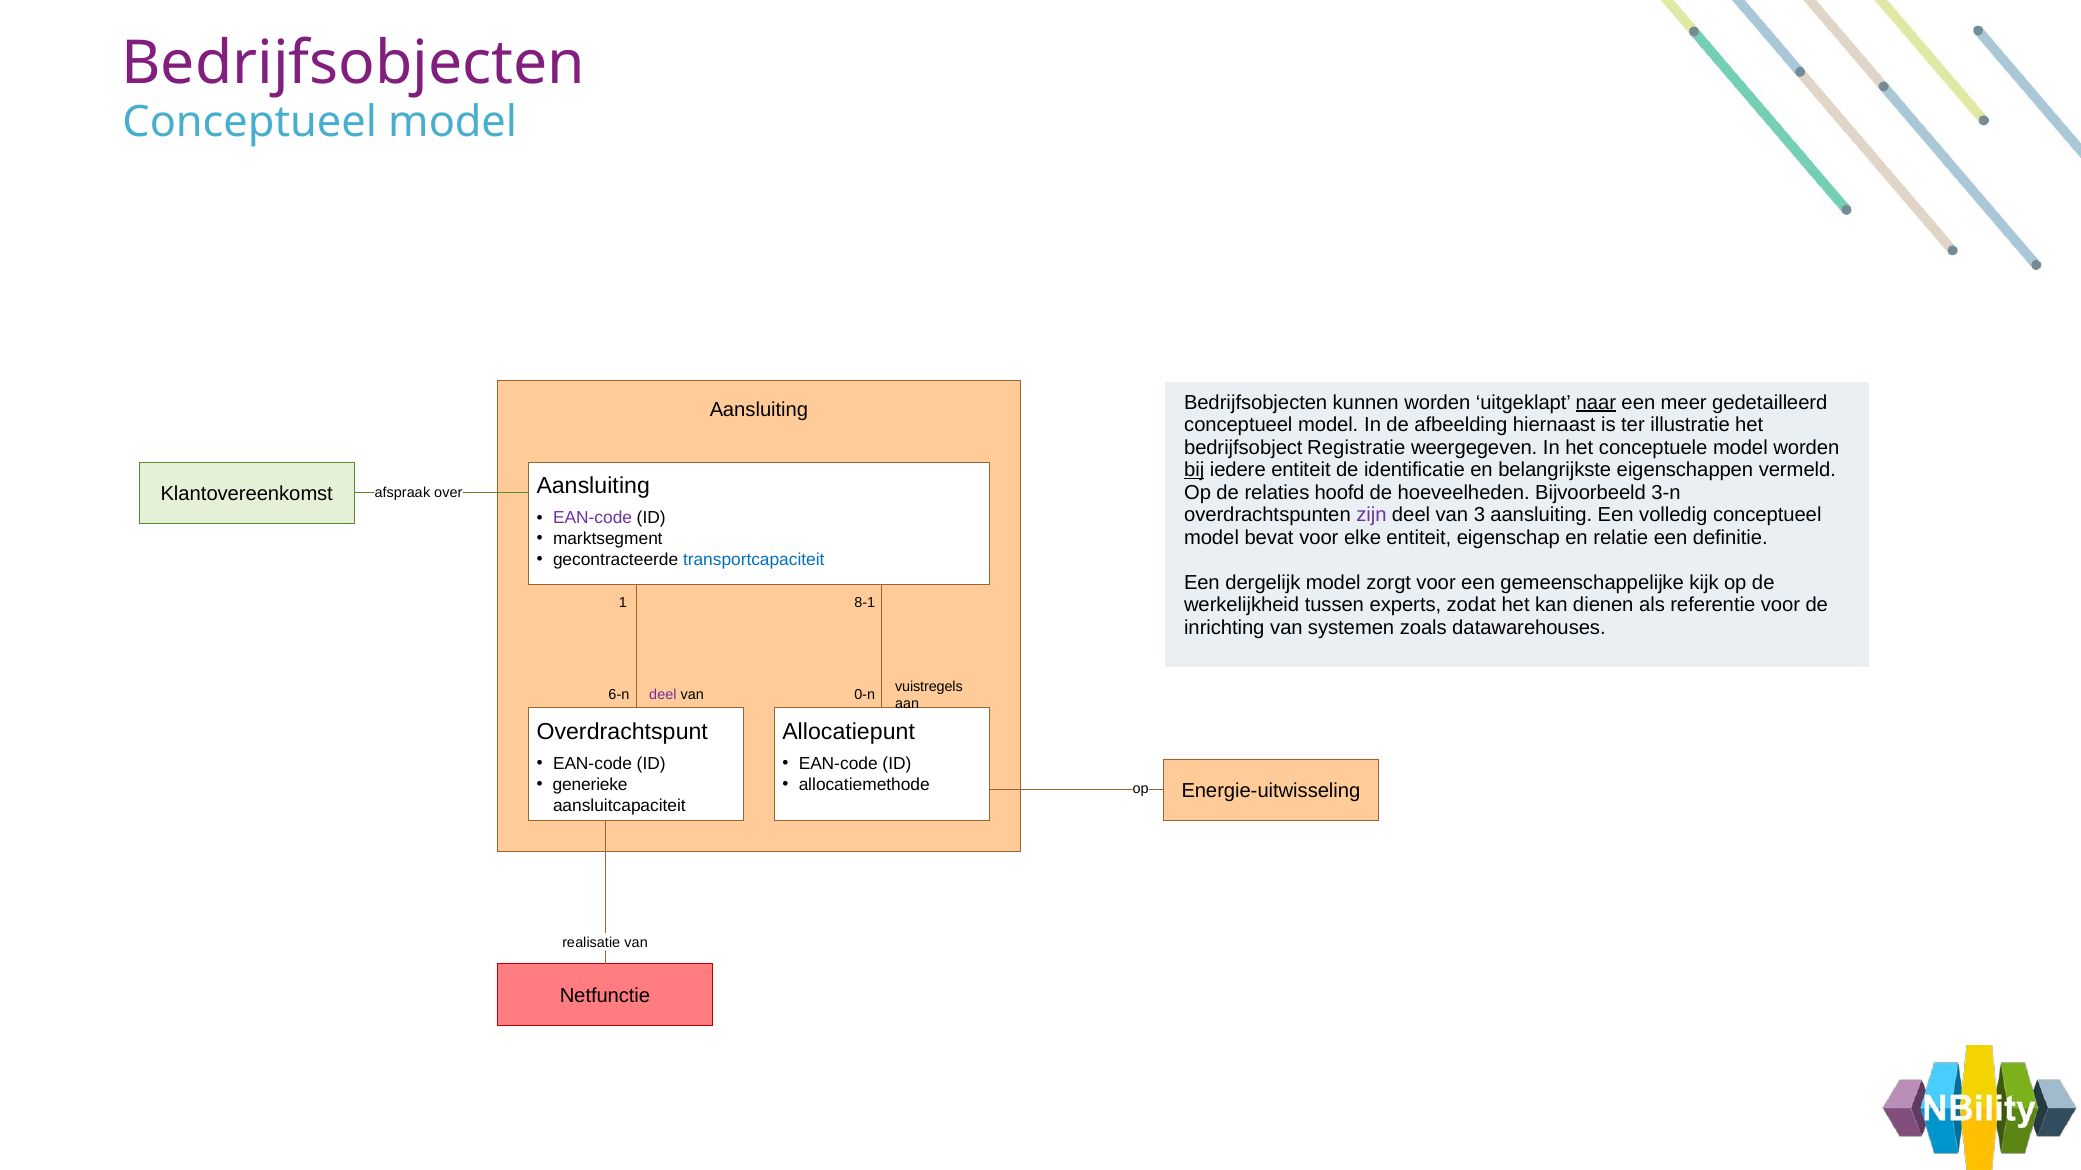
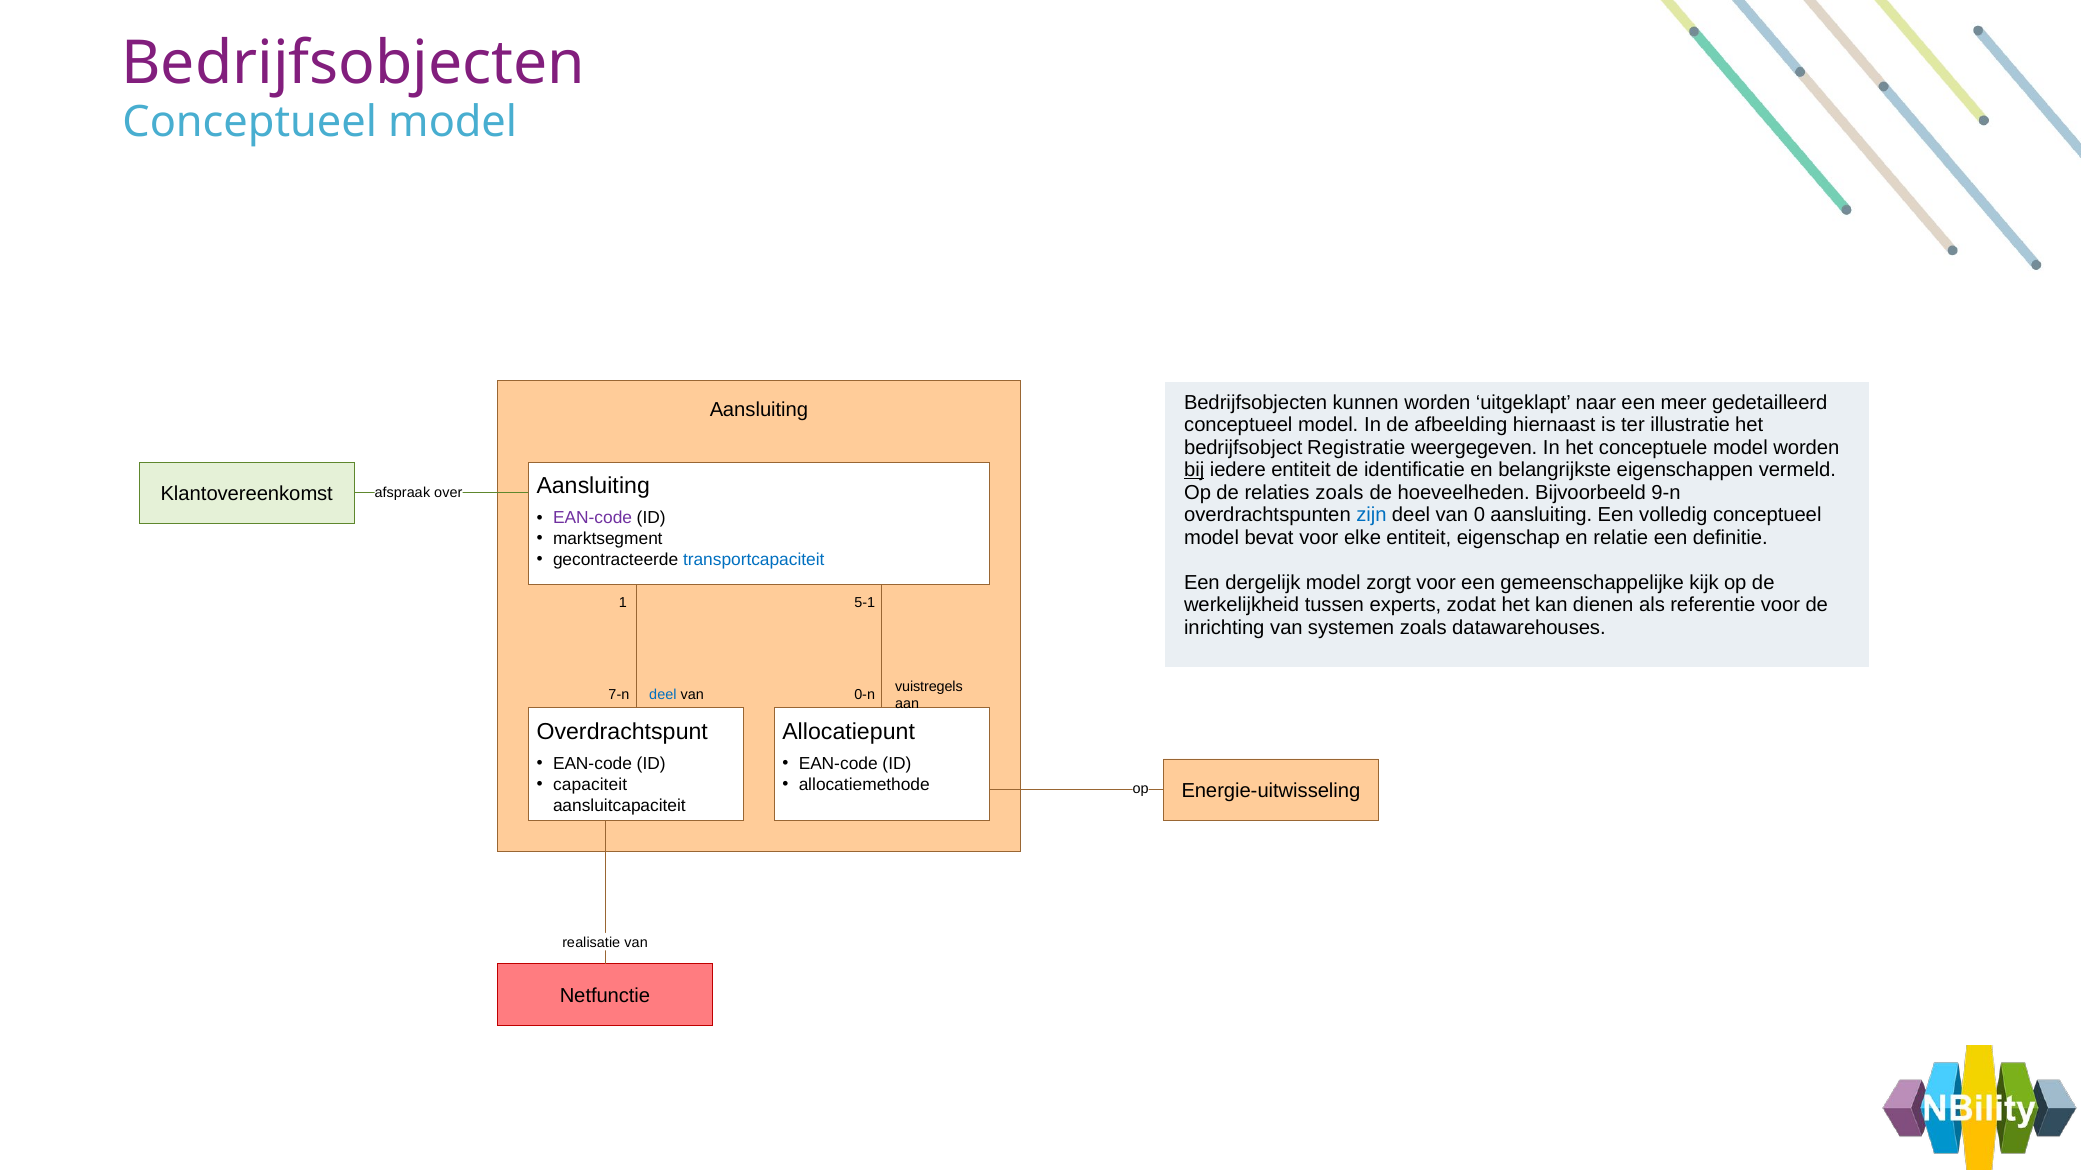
naar underline: present -> none (1596, 403)
relaties hoofd: hoofd -> zoals (1339, 493)
3-n: 3-n -> 9-n (1666, 493)
zijn colour: purple -> blue (1371, 515)
3: 3 -> 0 (1479, 515)
8-1: 8-1 -> 5-1 (865, 603)
6-n: 6-n -> 7-n (619, 695)
deel colour: purple -> blue (663, 695)
generieke: generieke -> capaciteit (590, 785)
